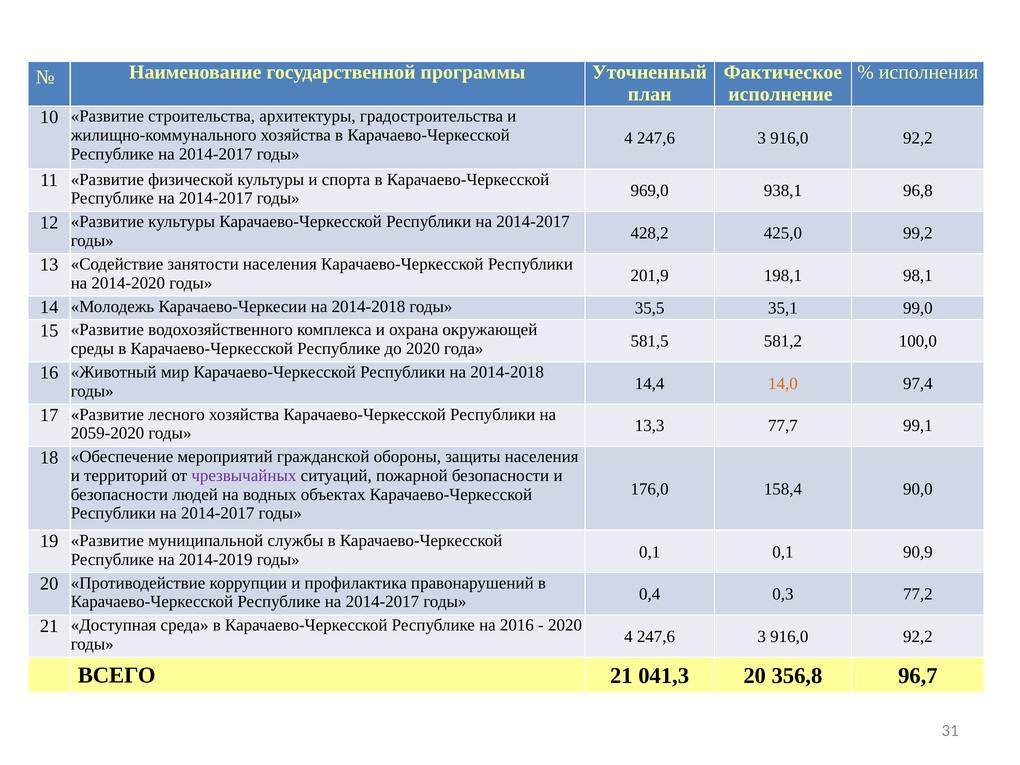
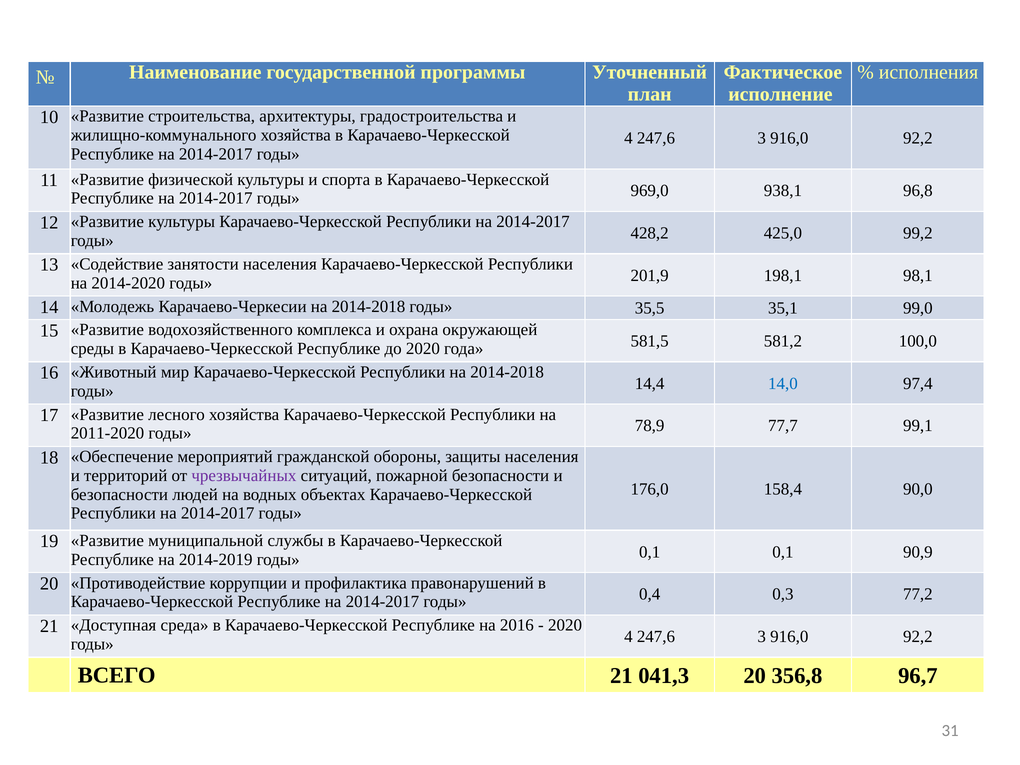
14,0 colour: orange -> blue (783, 384)
2059-2020: 2059-2020 -> 2011-2020 (107, 433)
13,3: 13,3 -> 78,9 (650, 426)
